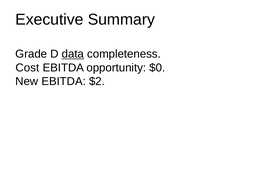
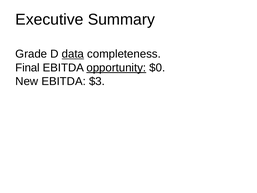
Cost: Cost -> Final (27, 68)
opportunity underline: none -> present (116, 68)
$2: $2 -> $3 (97, 81)
